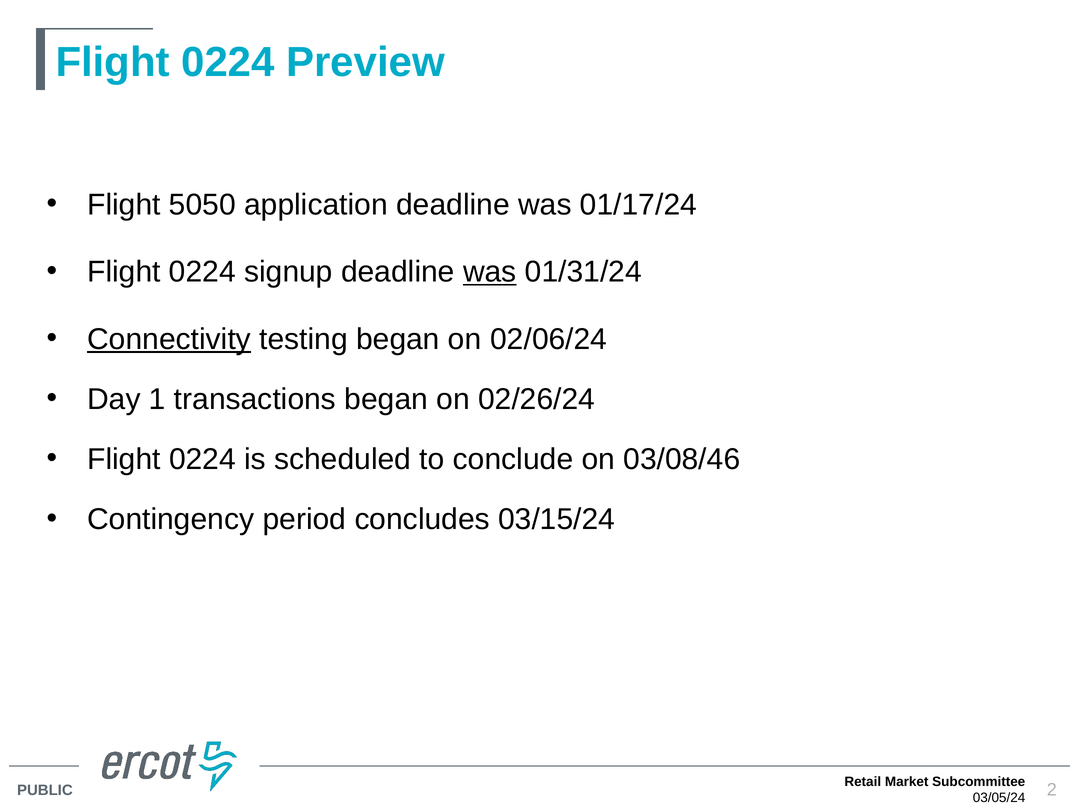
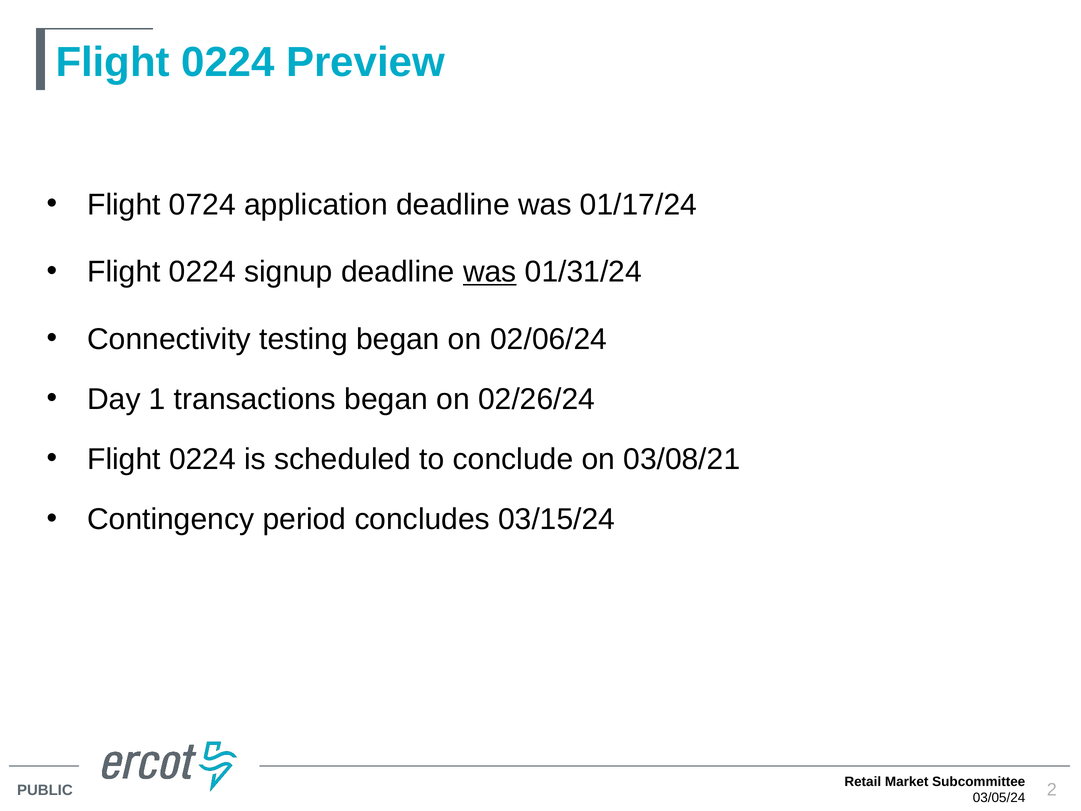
5050: 5050 -> 0724 (202, 205)
Connectivity underline: present -> none (169, 339)
03/08/46: 03/08/46 -> 03/08/21 (682, 459)
